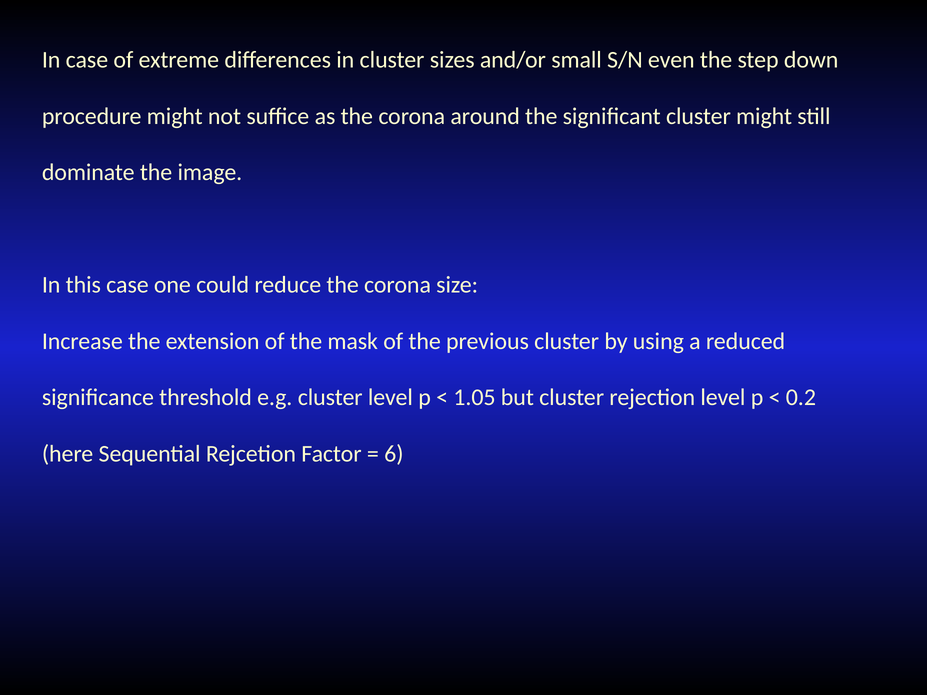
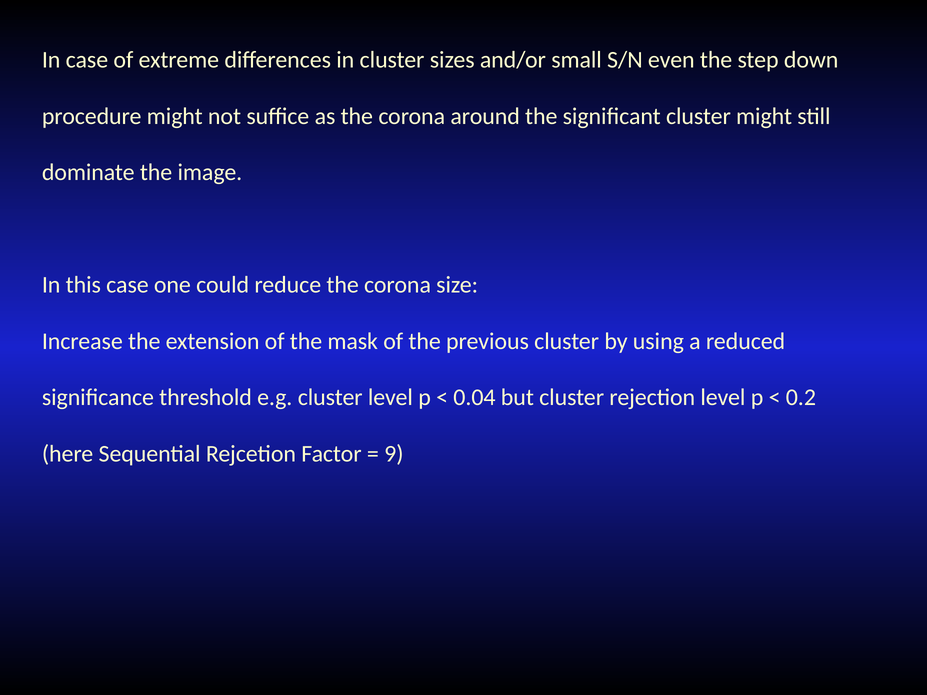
1.05: 1.05 -> 0.04 (474, 398)
6: 6 -> 9 (394, 454)
